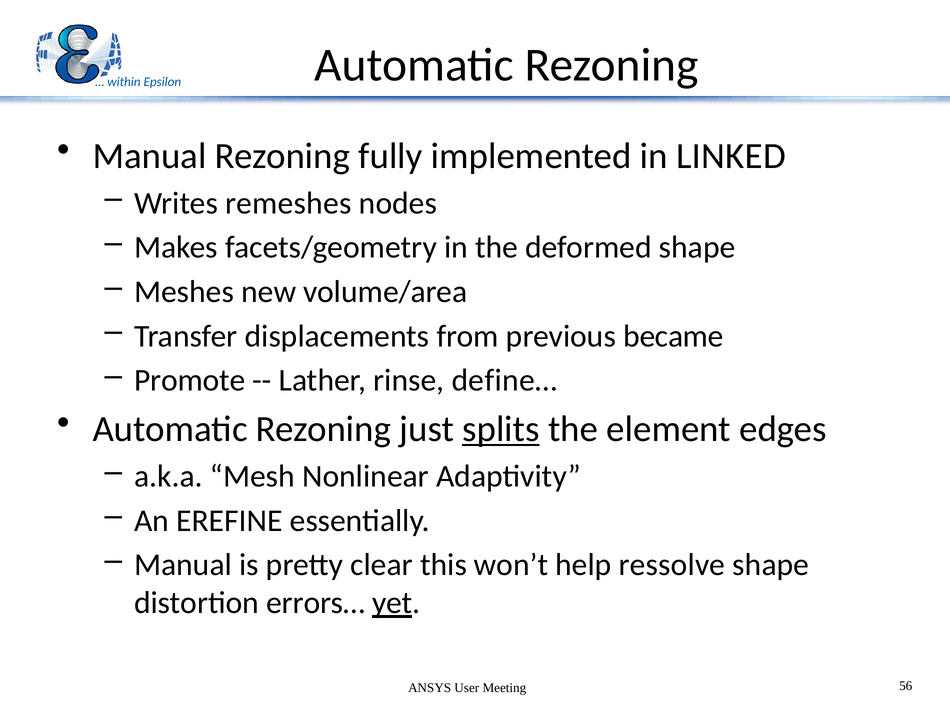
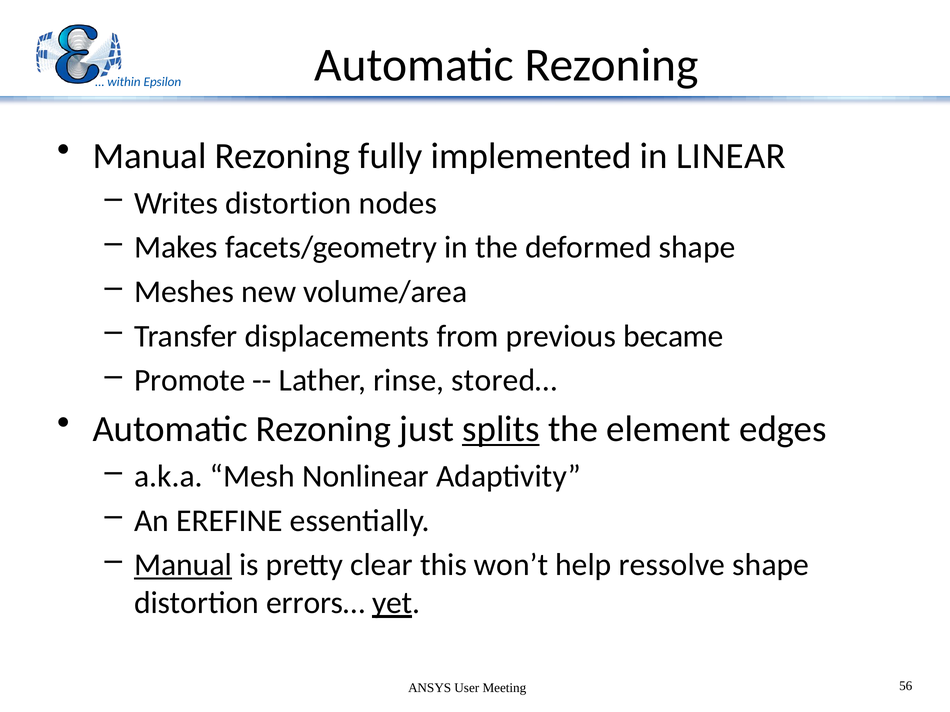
LINKED: LINKED -> LINEAR (731, 156)
Writes remeshes: remeshes -> distortion (288, 203)
define…: define… -> stored… (504, 381)
Manual underline: none -> present (183, 565)
